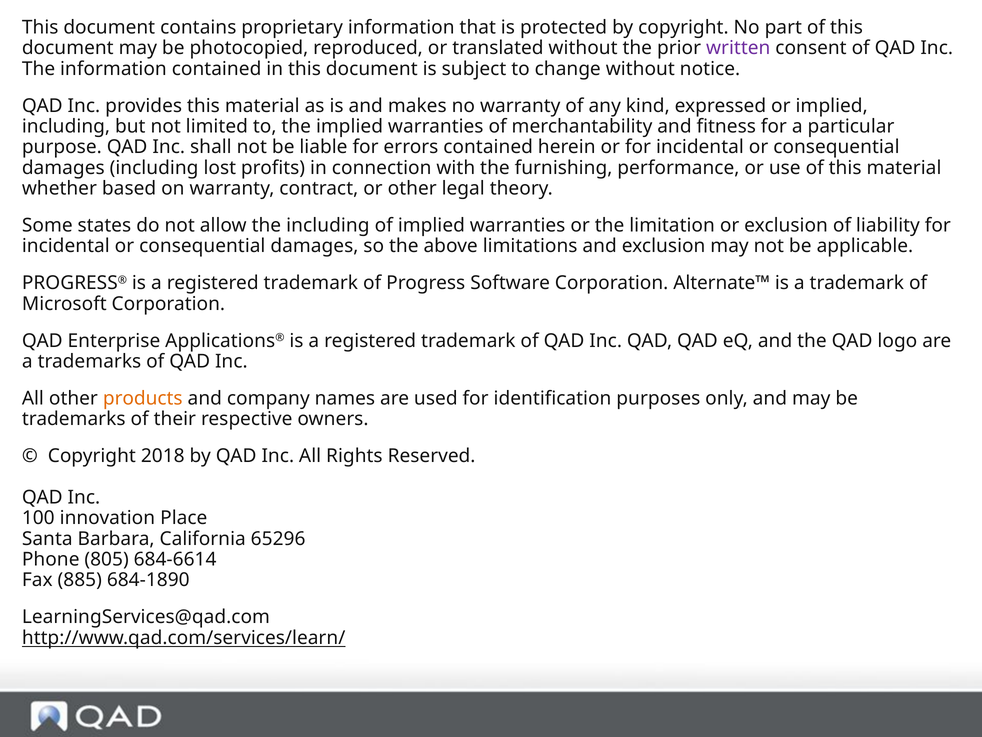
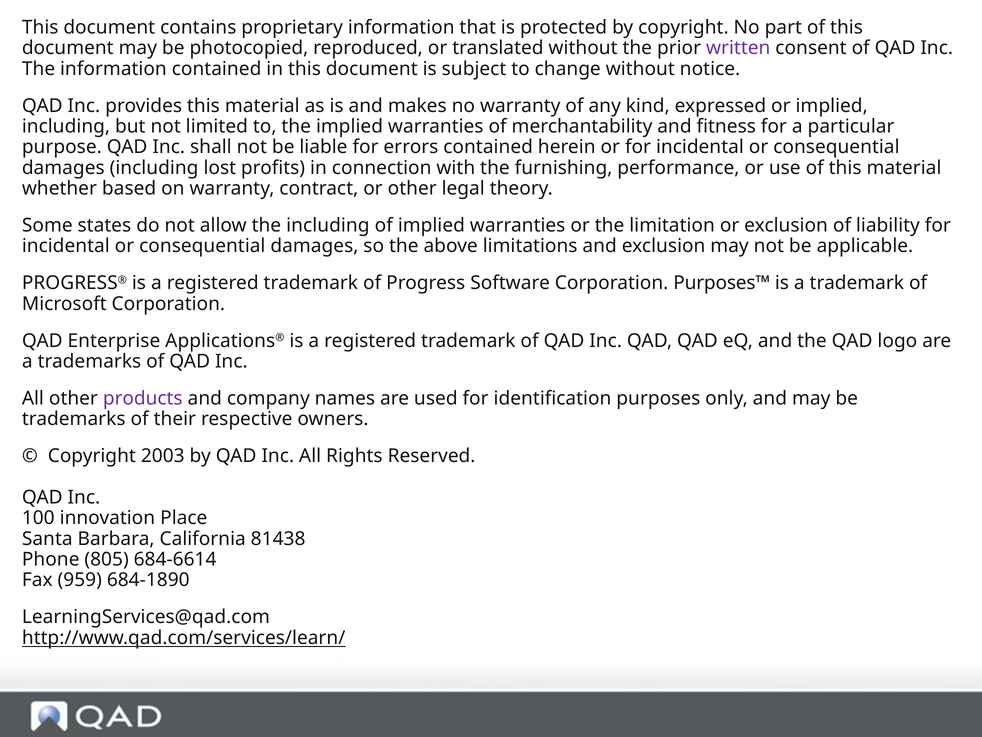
Alternate™: Alternate™ -> Purposes™ (722, 283)
products colour: orange -> purple (143, 398)
2018: 2018 -> 2003 (163, 456)
65296: 65296 -> 81438 (278, 538)
885: 885 -> 959 (80, 580)
